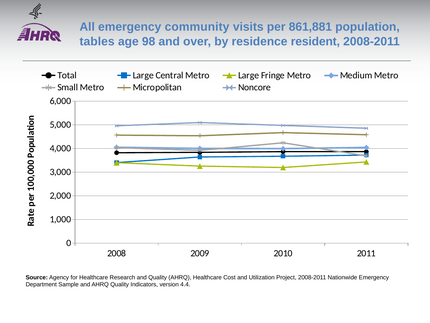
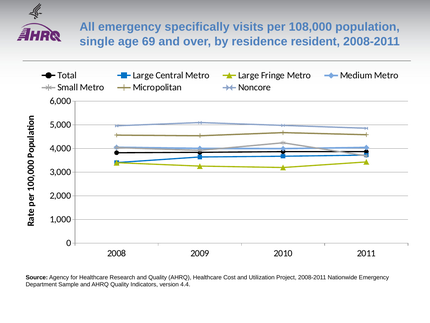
community: community -> specifically (197, 27)
861,881: 861,881 -> 108,000 (310, 27)
tables: tables -> single (97, 41)
98: 98 -> 69 (149, 41)
